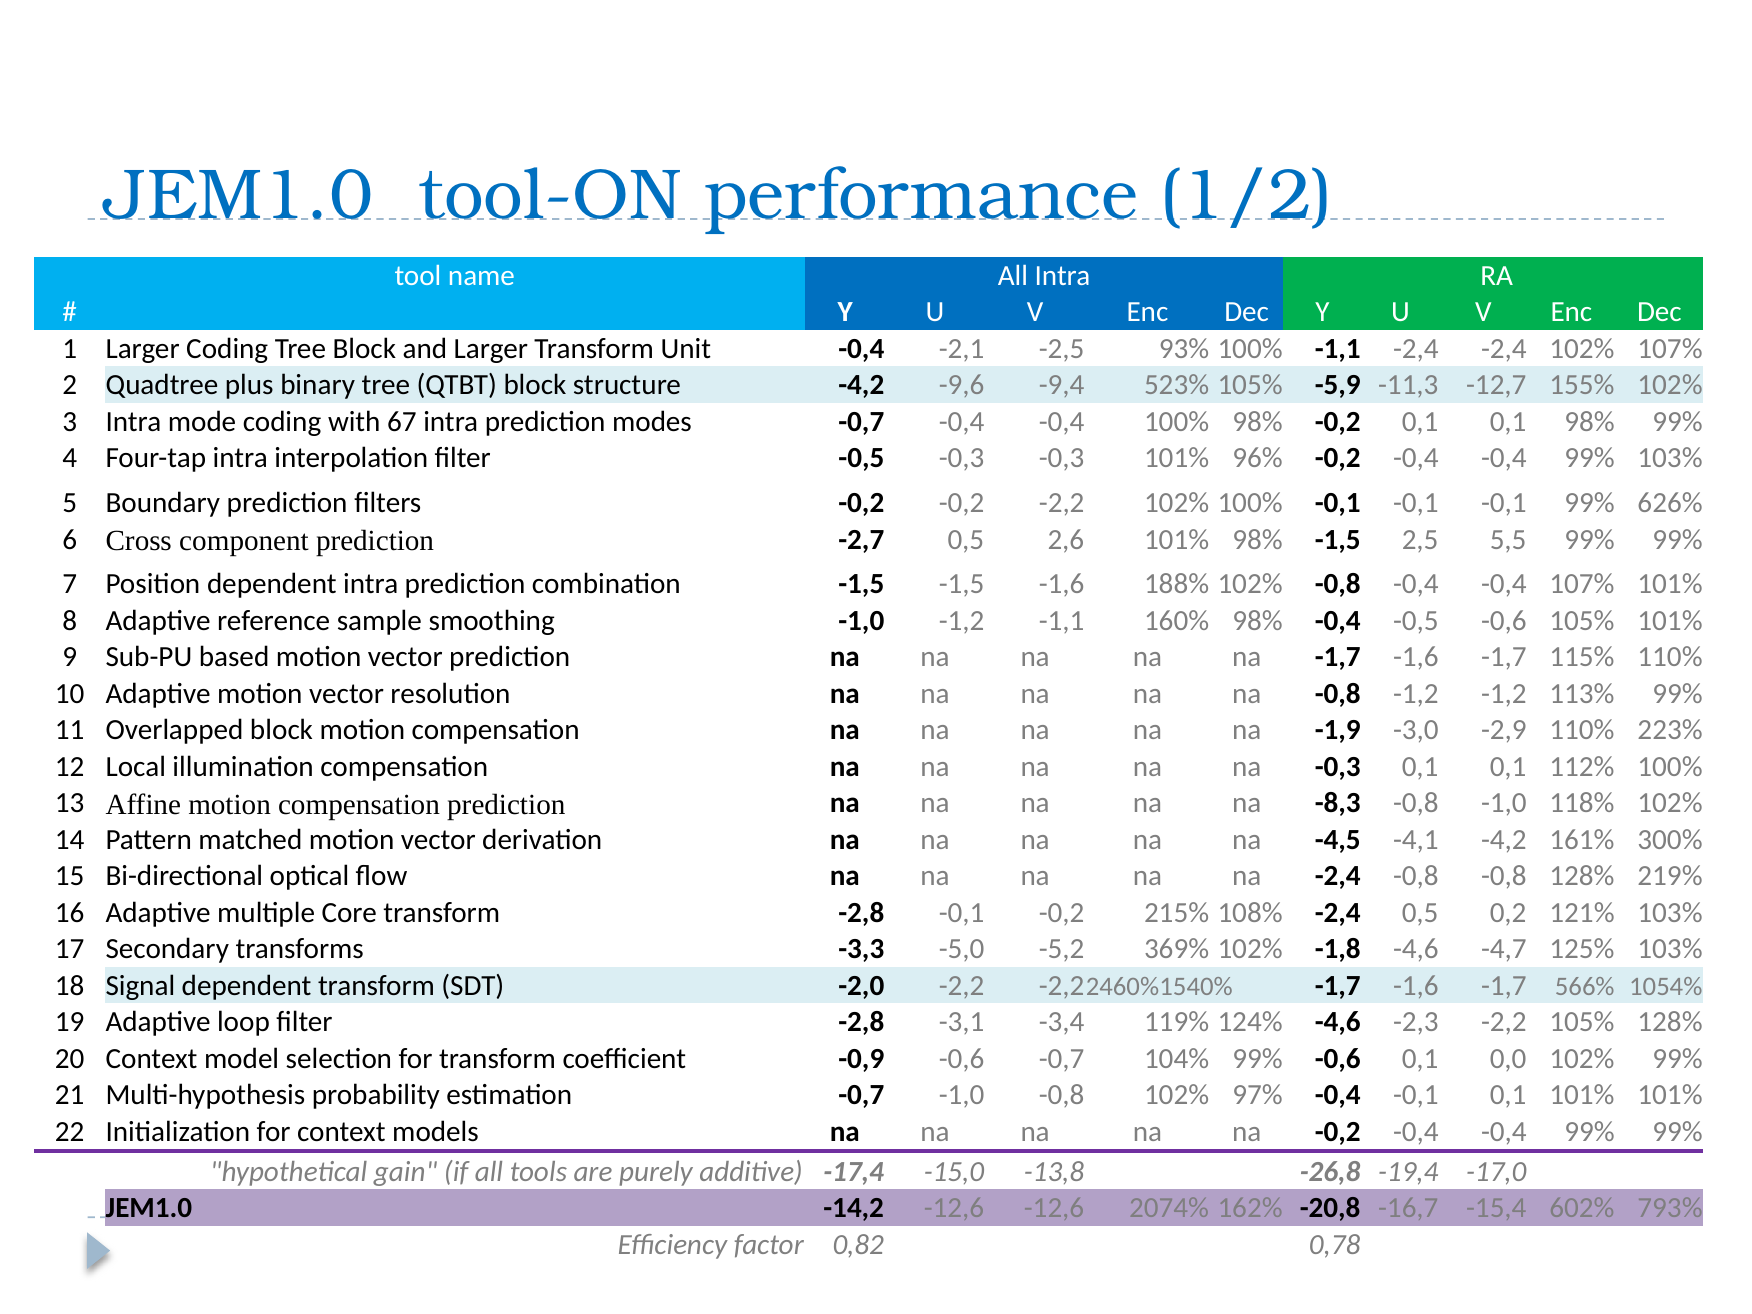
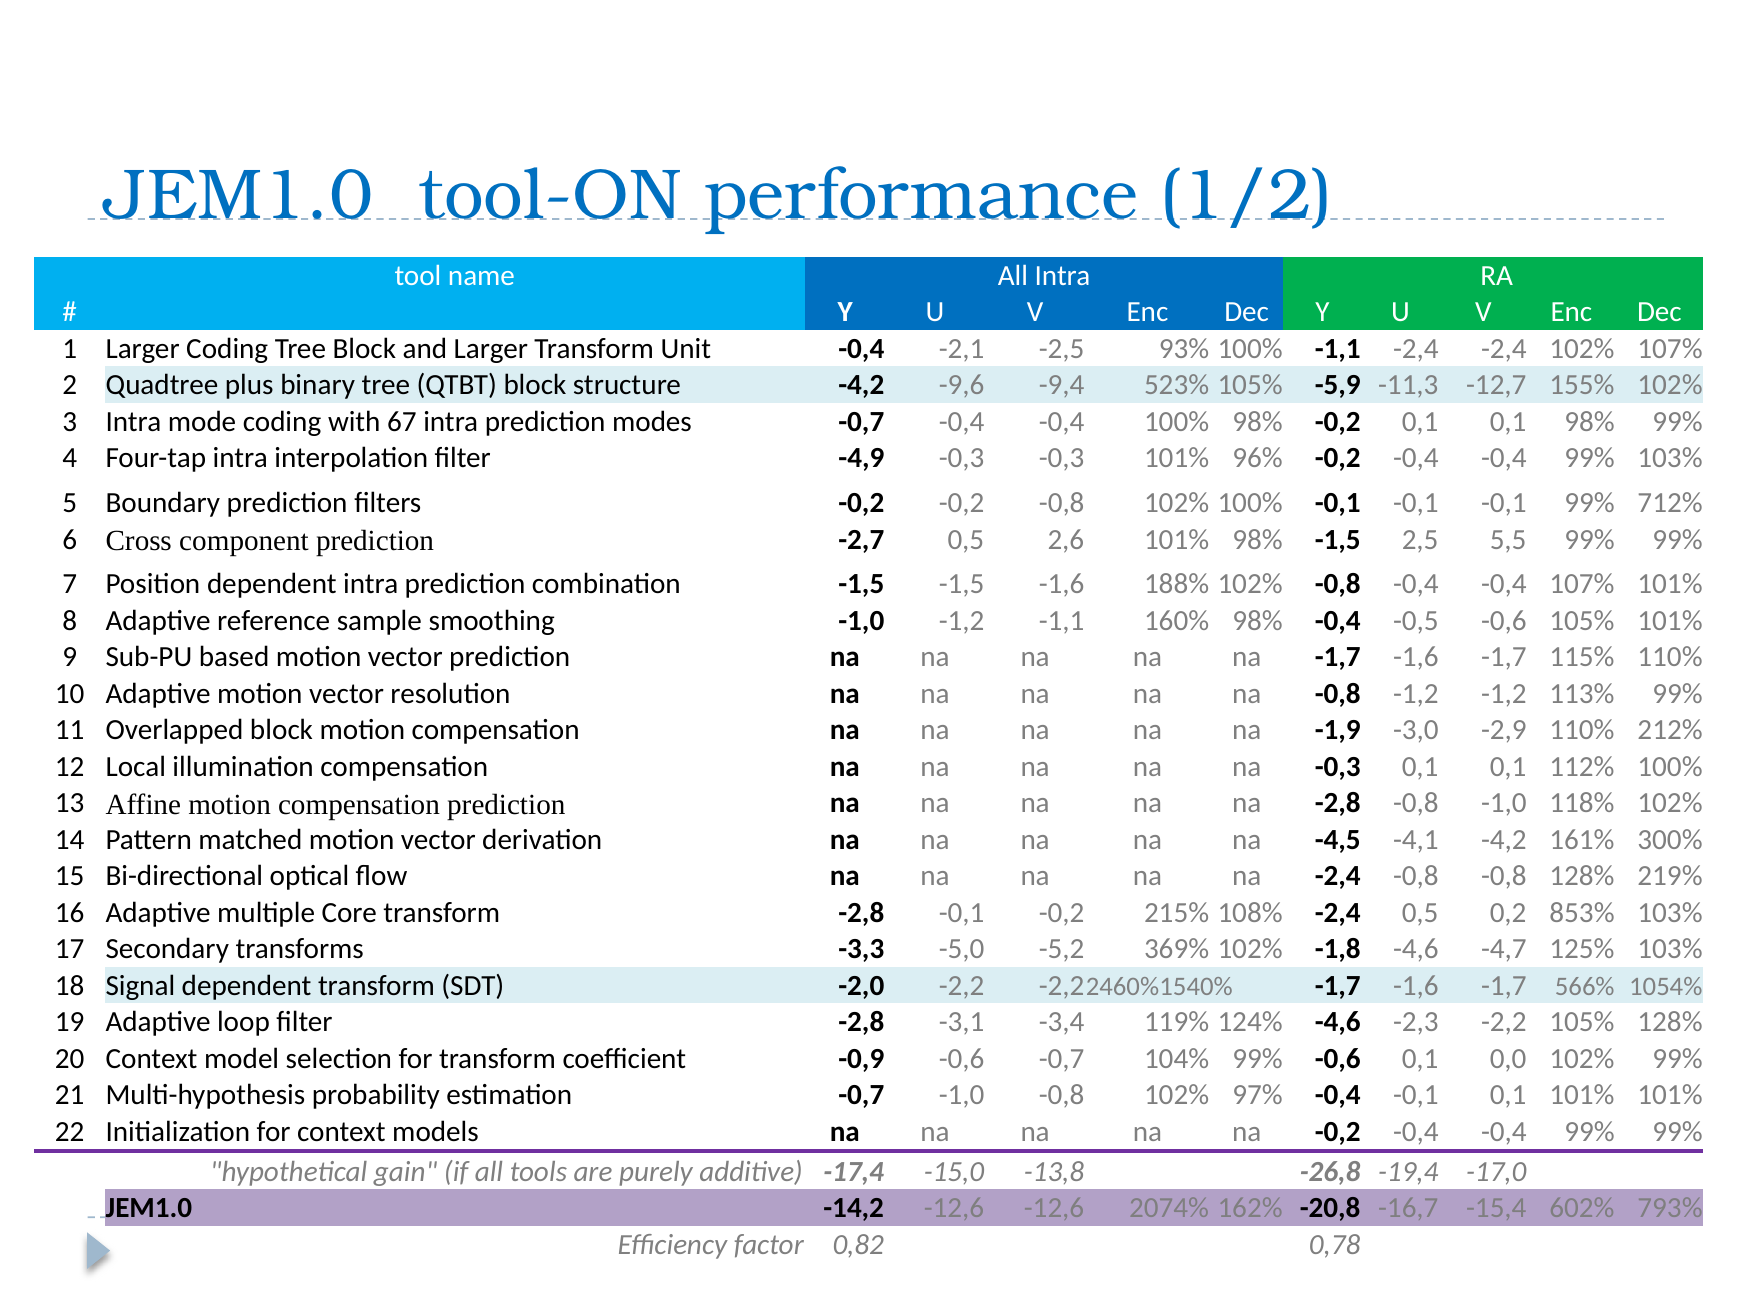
filter -0,5: -0,5 -> -4,9 (861, 458)
-0,2 -2,2: -2,2 -> -0,8 (1062, 503)
626%: 626% -> 712% (1670, 503)
223%: 223% -> 212% (1670, 730)
na -8,3: -8,3 -> -2,8 (1338, 803)
121%: 121% -> 853% (1582, 913)
